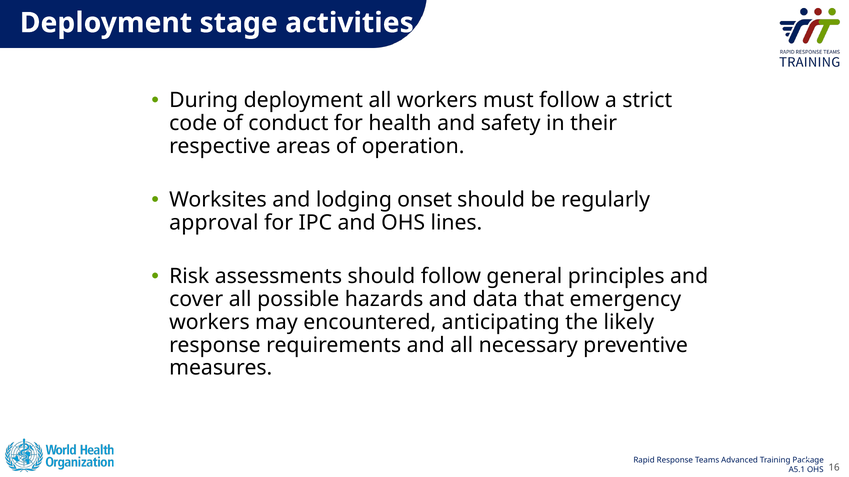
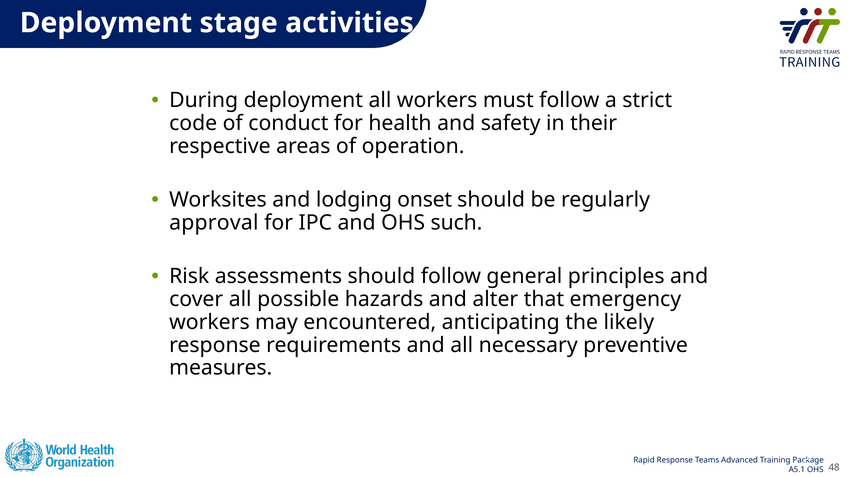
lines: lines -> such (456, 223)
data: data -> alter (495, 300)
16: 16 -> 48 (834, 468)
